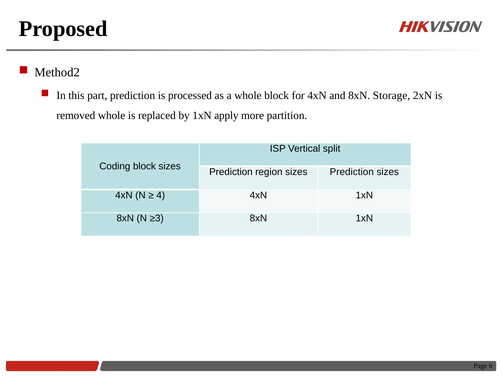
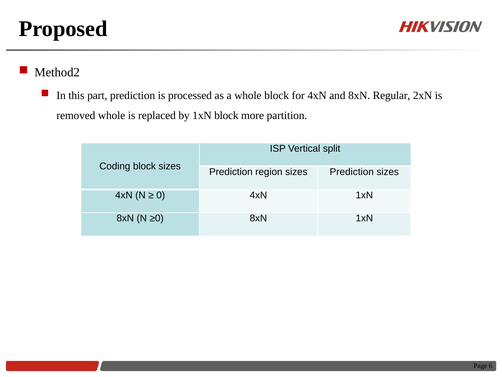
Storage: Storage -> Regular (392, 95)
1xN apply: apply -> block (226, 115)
4: 4 -> 0 (161, 195)
≥3: ≥3 -> ≥0 (157, 218)
